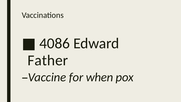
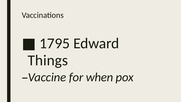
4086: 4086 -> 1795 (55, 43)
Father: Father -> Things (48, 60)
